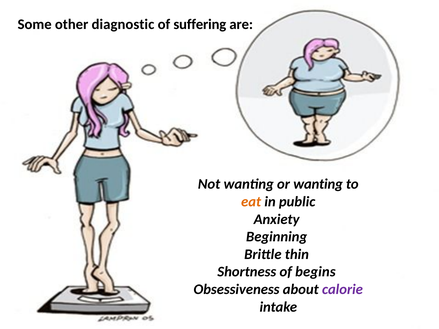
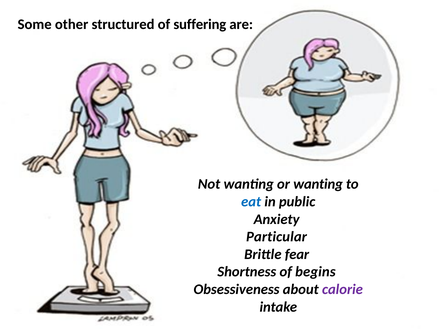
diagnostic: diagnostic -> structured (123, 24)
eat colour: orange -> blue (251, 202)
Beginning: Beginning -> Particular (277, 237)
thin: thin -> fear (297, 254)
